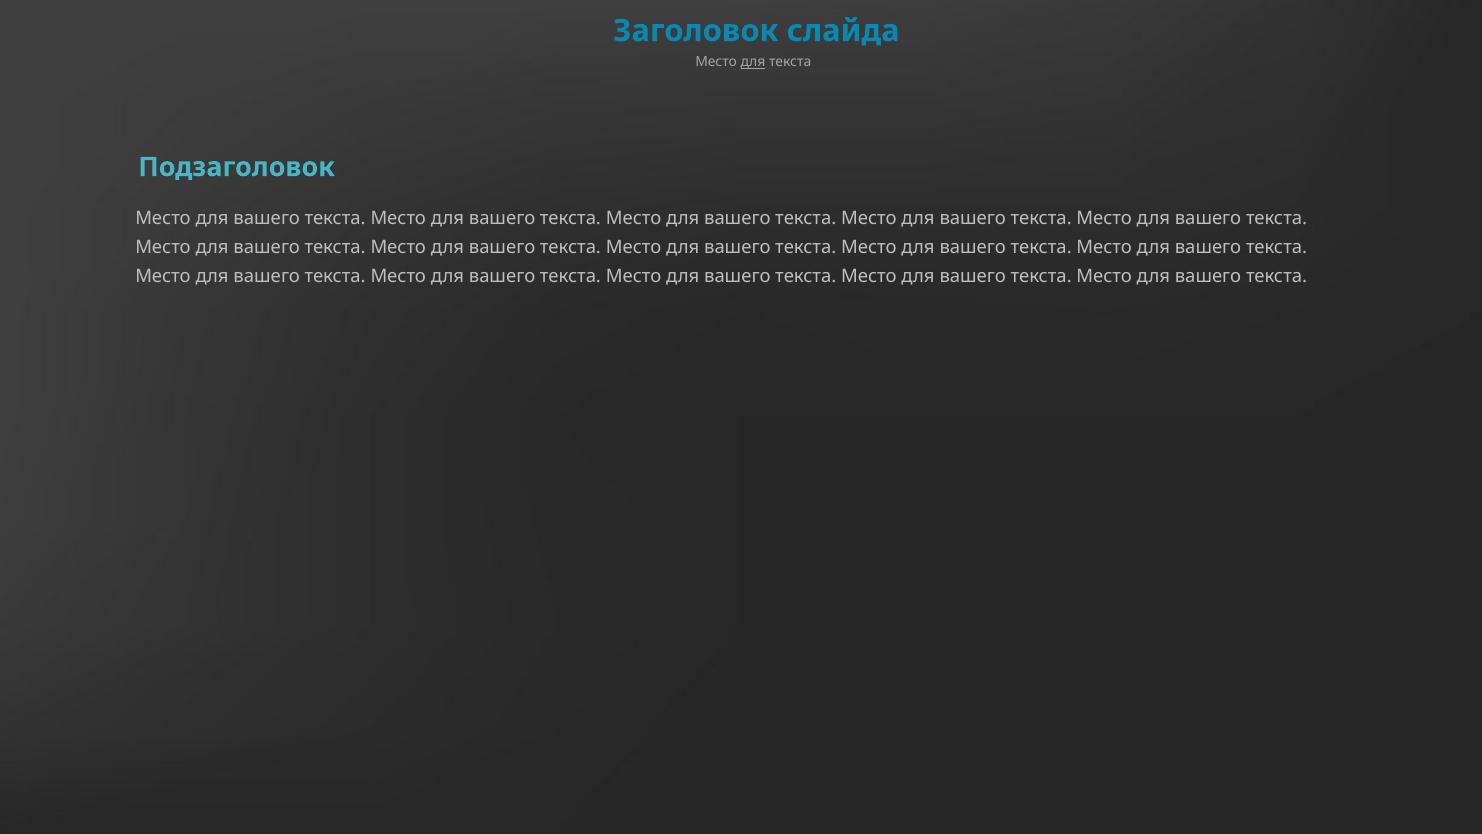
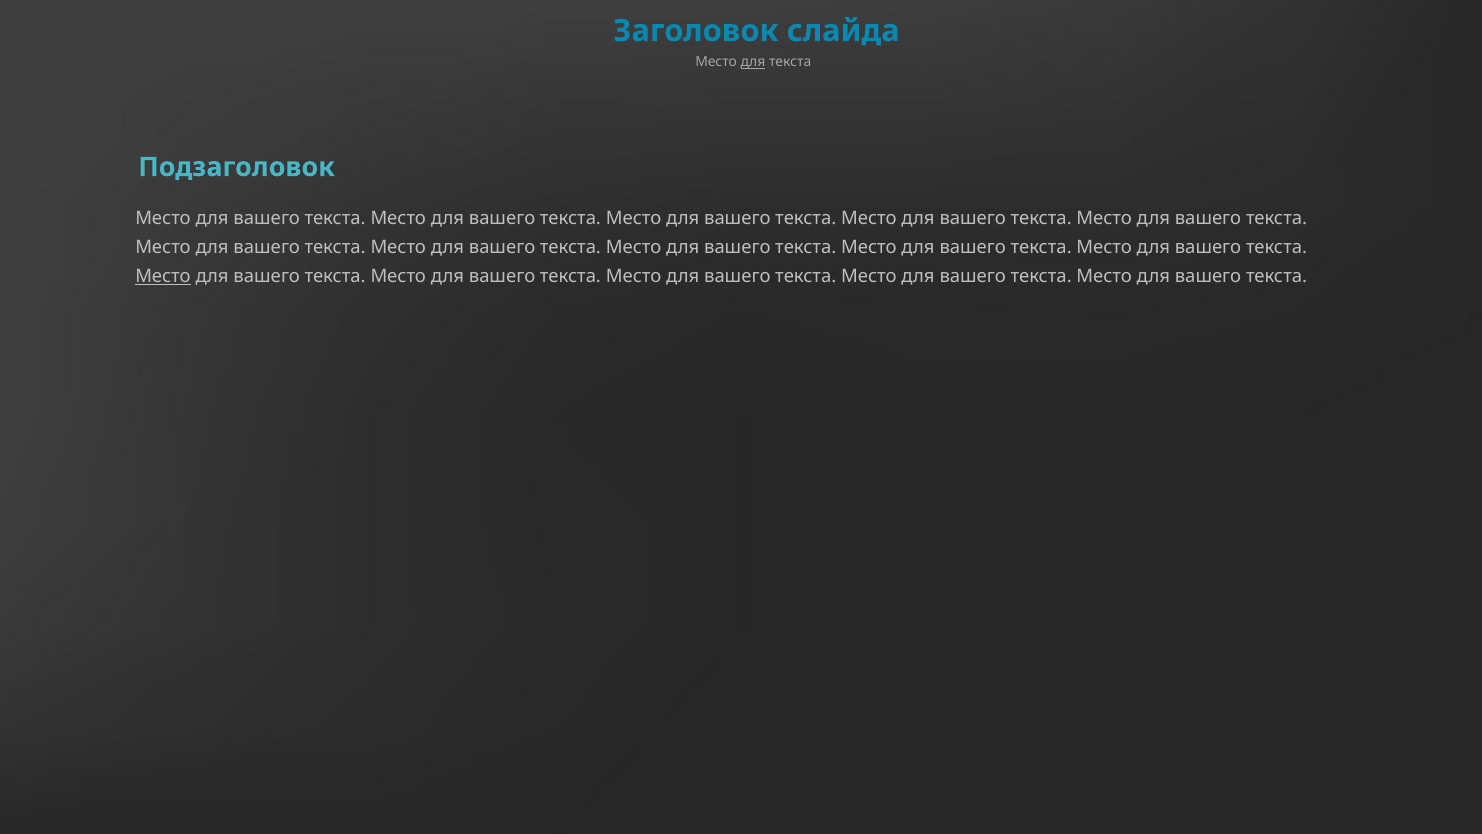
Место underline: none -> present (163, 277)
